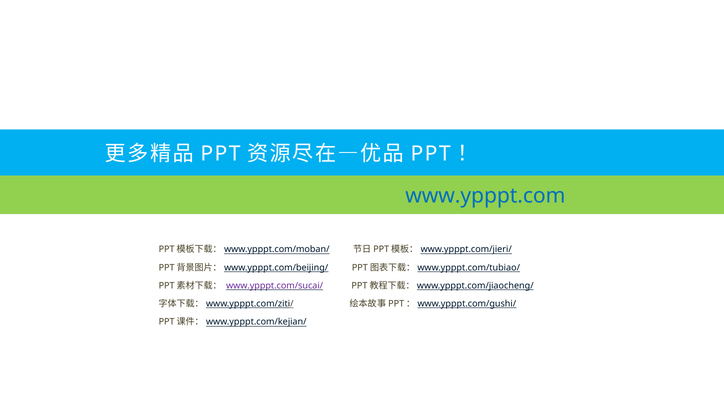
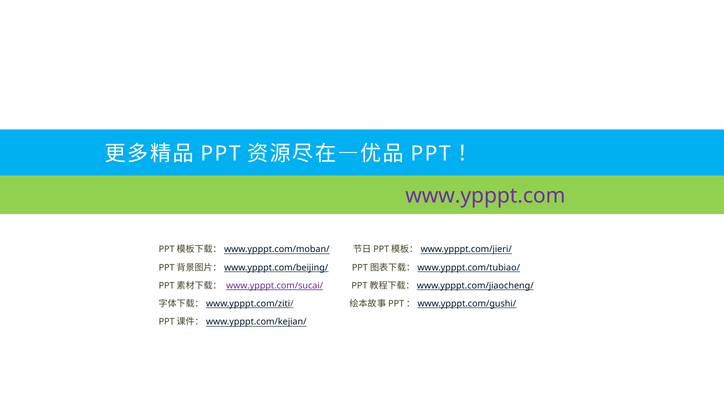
www.ypppt.com colour: blue -> purple (485, 196)
